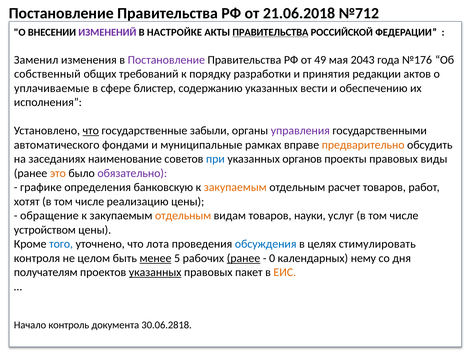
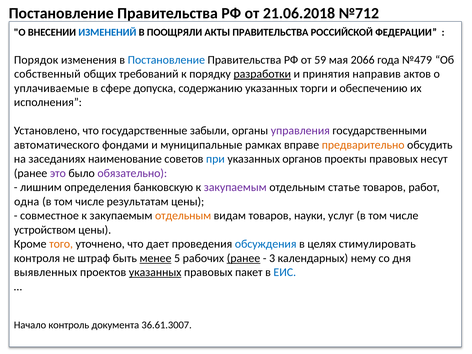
ИЗМЕНЕНИЙ colour: purple -> blue (107, 32)
НАСТРОЙКЕ: НАСТРОЙКЕ -> ПООЩРЯЛИ (175, 32)
ПРАВИТЕЛЬСТВА underline: present -> none (270, 32)
Заменил: Заменил -> Порядок (36, 60)
Постановление colour: purple -> blue (166, 60)
49: 49 -> 59 (320, 60)
2043: 2043 -> 2066 (363, 60)
№176: №176 -> №479 (417, 60)
разработки underline: none -> present (262, 74)
редакции: редакции -> направив (377, 74)
блистер: блистер -> допуска (155, 88)
вести: вести -> торги (314, 88)
что underline: present -> none (91, 131)
виды: виды -> несут (434, 159)
это colour: orange -> purple (58, 173)
графике: графике -> лишним (41, 187)
закупаемым colour: orange -> purple (235, 187)
расчет: расчет -> статье (344, 187)
хотят: хотят -> одна (27, 202)
реализацию: реализацию -> результатам (138, 202)
обращение: обращение -> совместное (49, 216)
того colour: blue -> orange (61, 244)
лота: лота -> дает (158, 244)
целом: целом -> штраф (94, 258)
0: 0 -> 3 (272, 258)
получателям: получателям -> выявленных (46, 272)
ЕИС colour: orange -> blue (285, 272)
30.06.2818: 30.06.2818 -> 36.61.3007 (167, 325)
